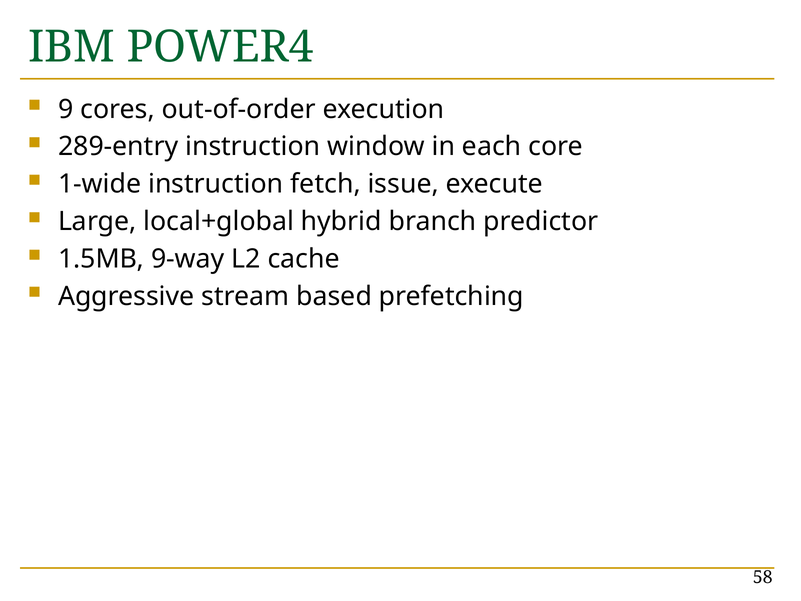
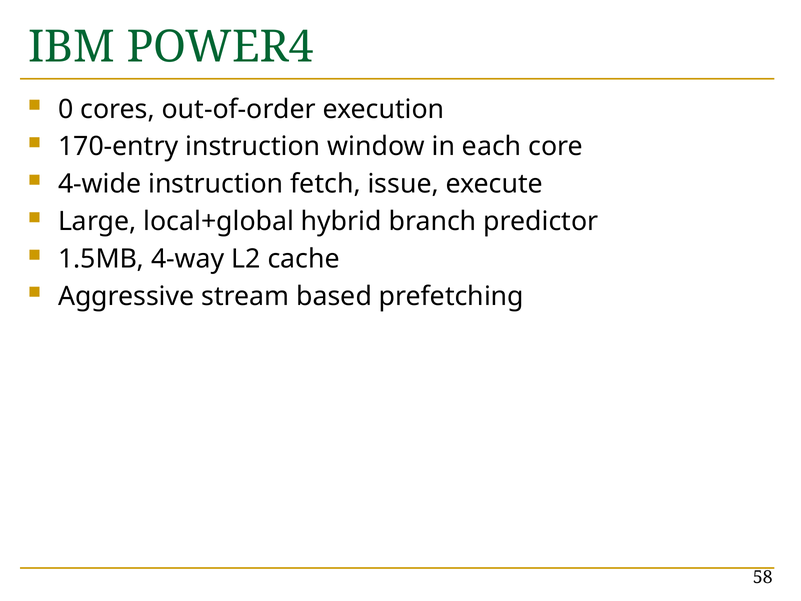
9: 9 -> 0 (66, 109)
289-entry: 289-entry -> 170-entry (118, 147)
1-wide: 1-wide -> 4-wide (100, 184)
9-way: 9-way -> 4-way (188, 259)
